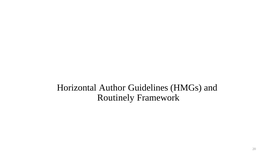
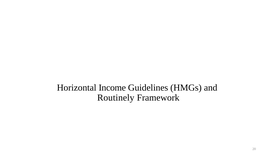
Author: Author -> Income (112, 88)
